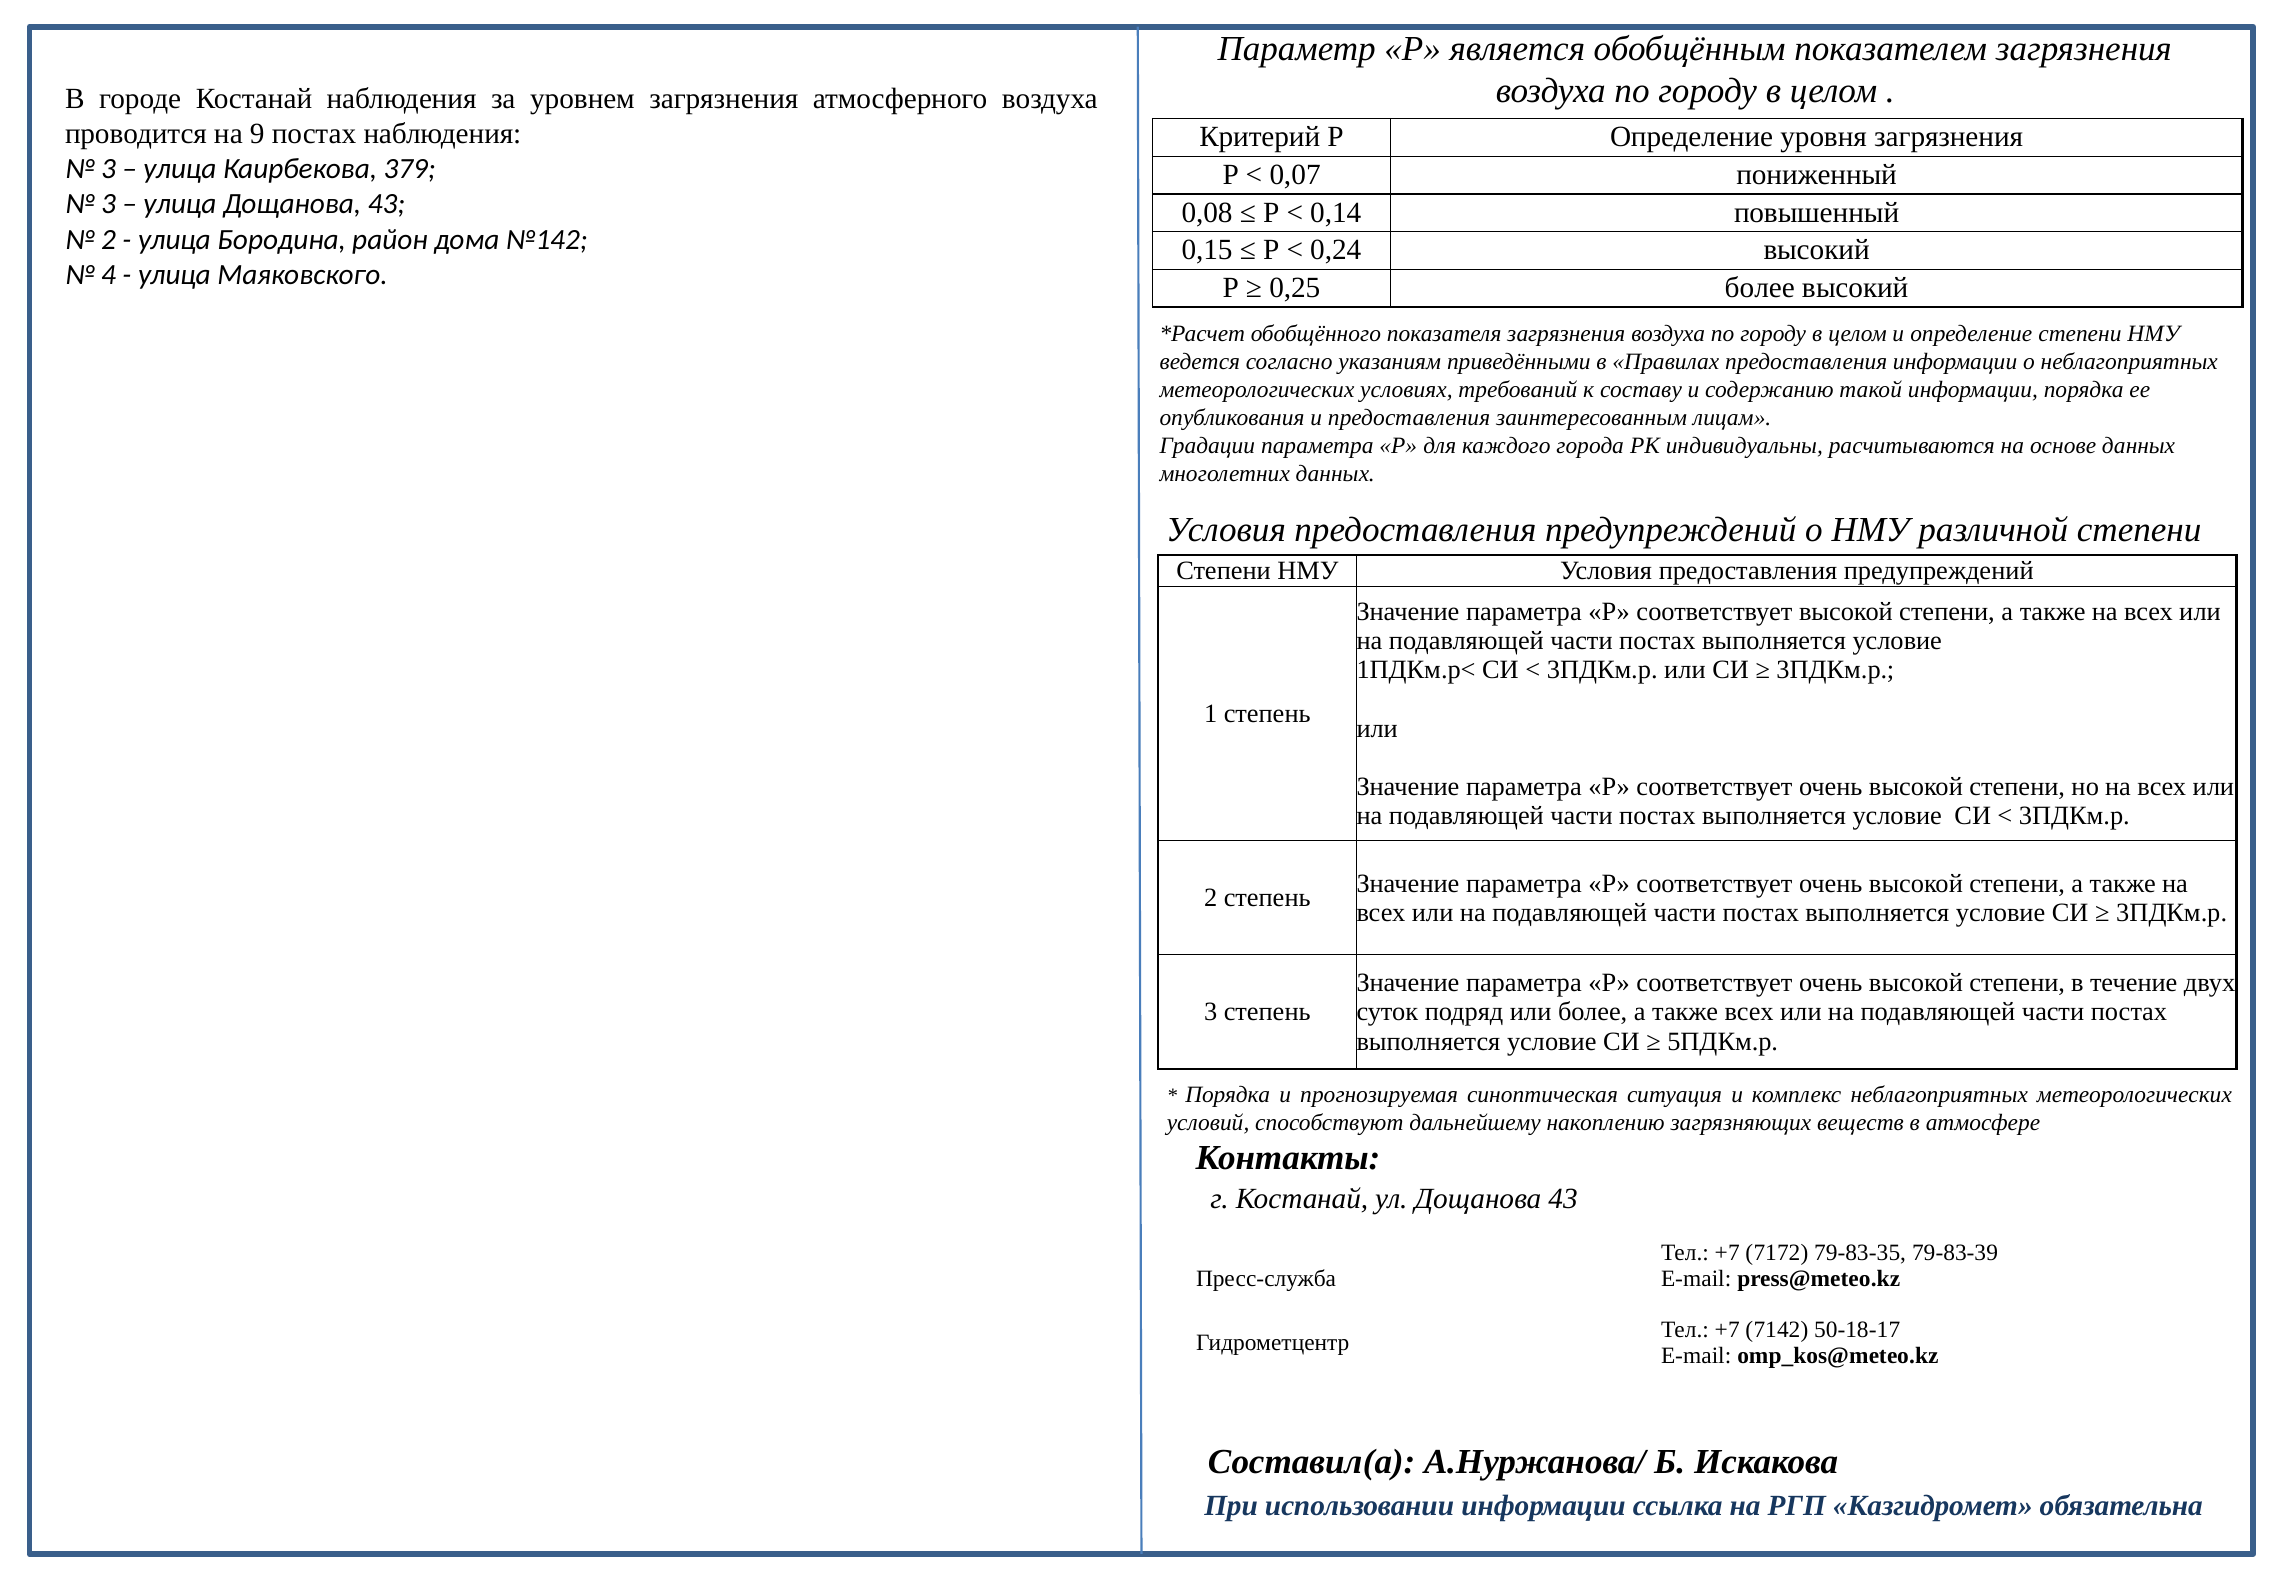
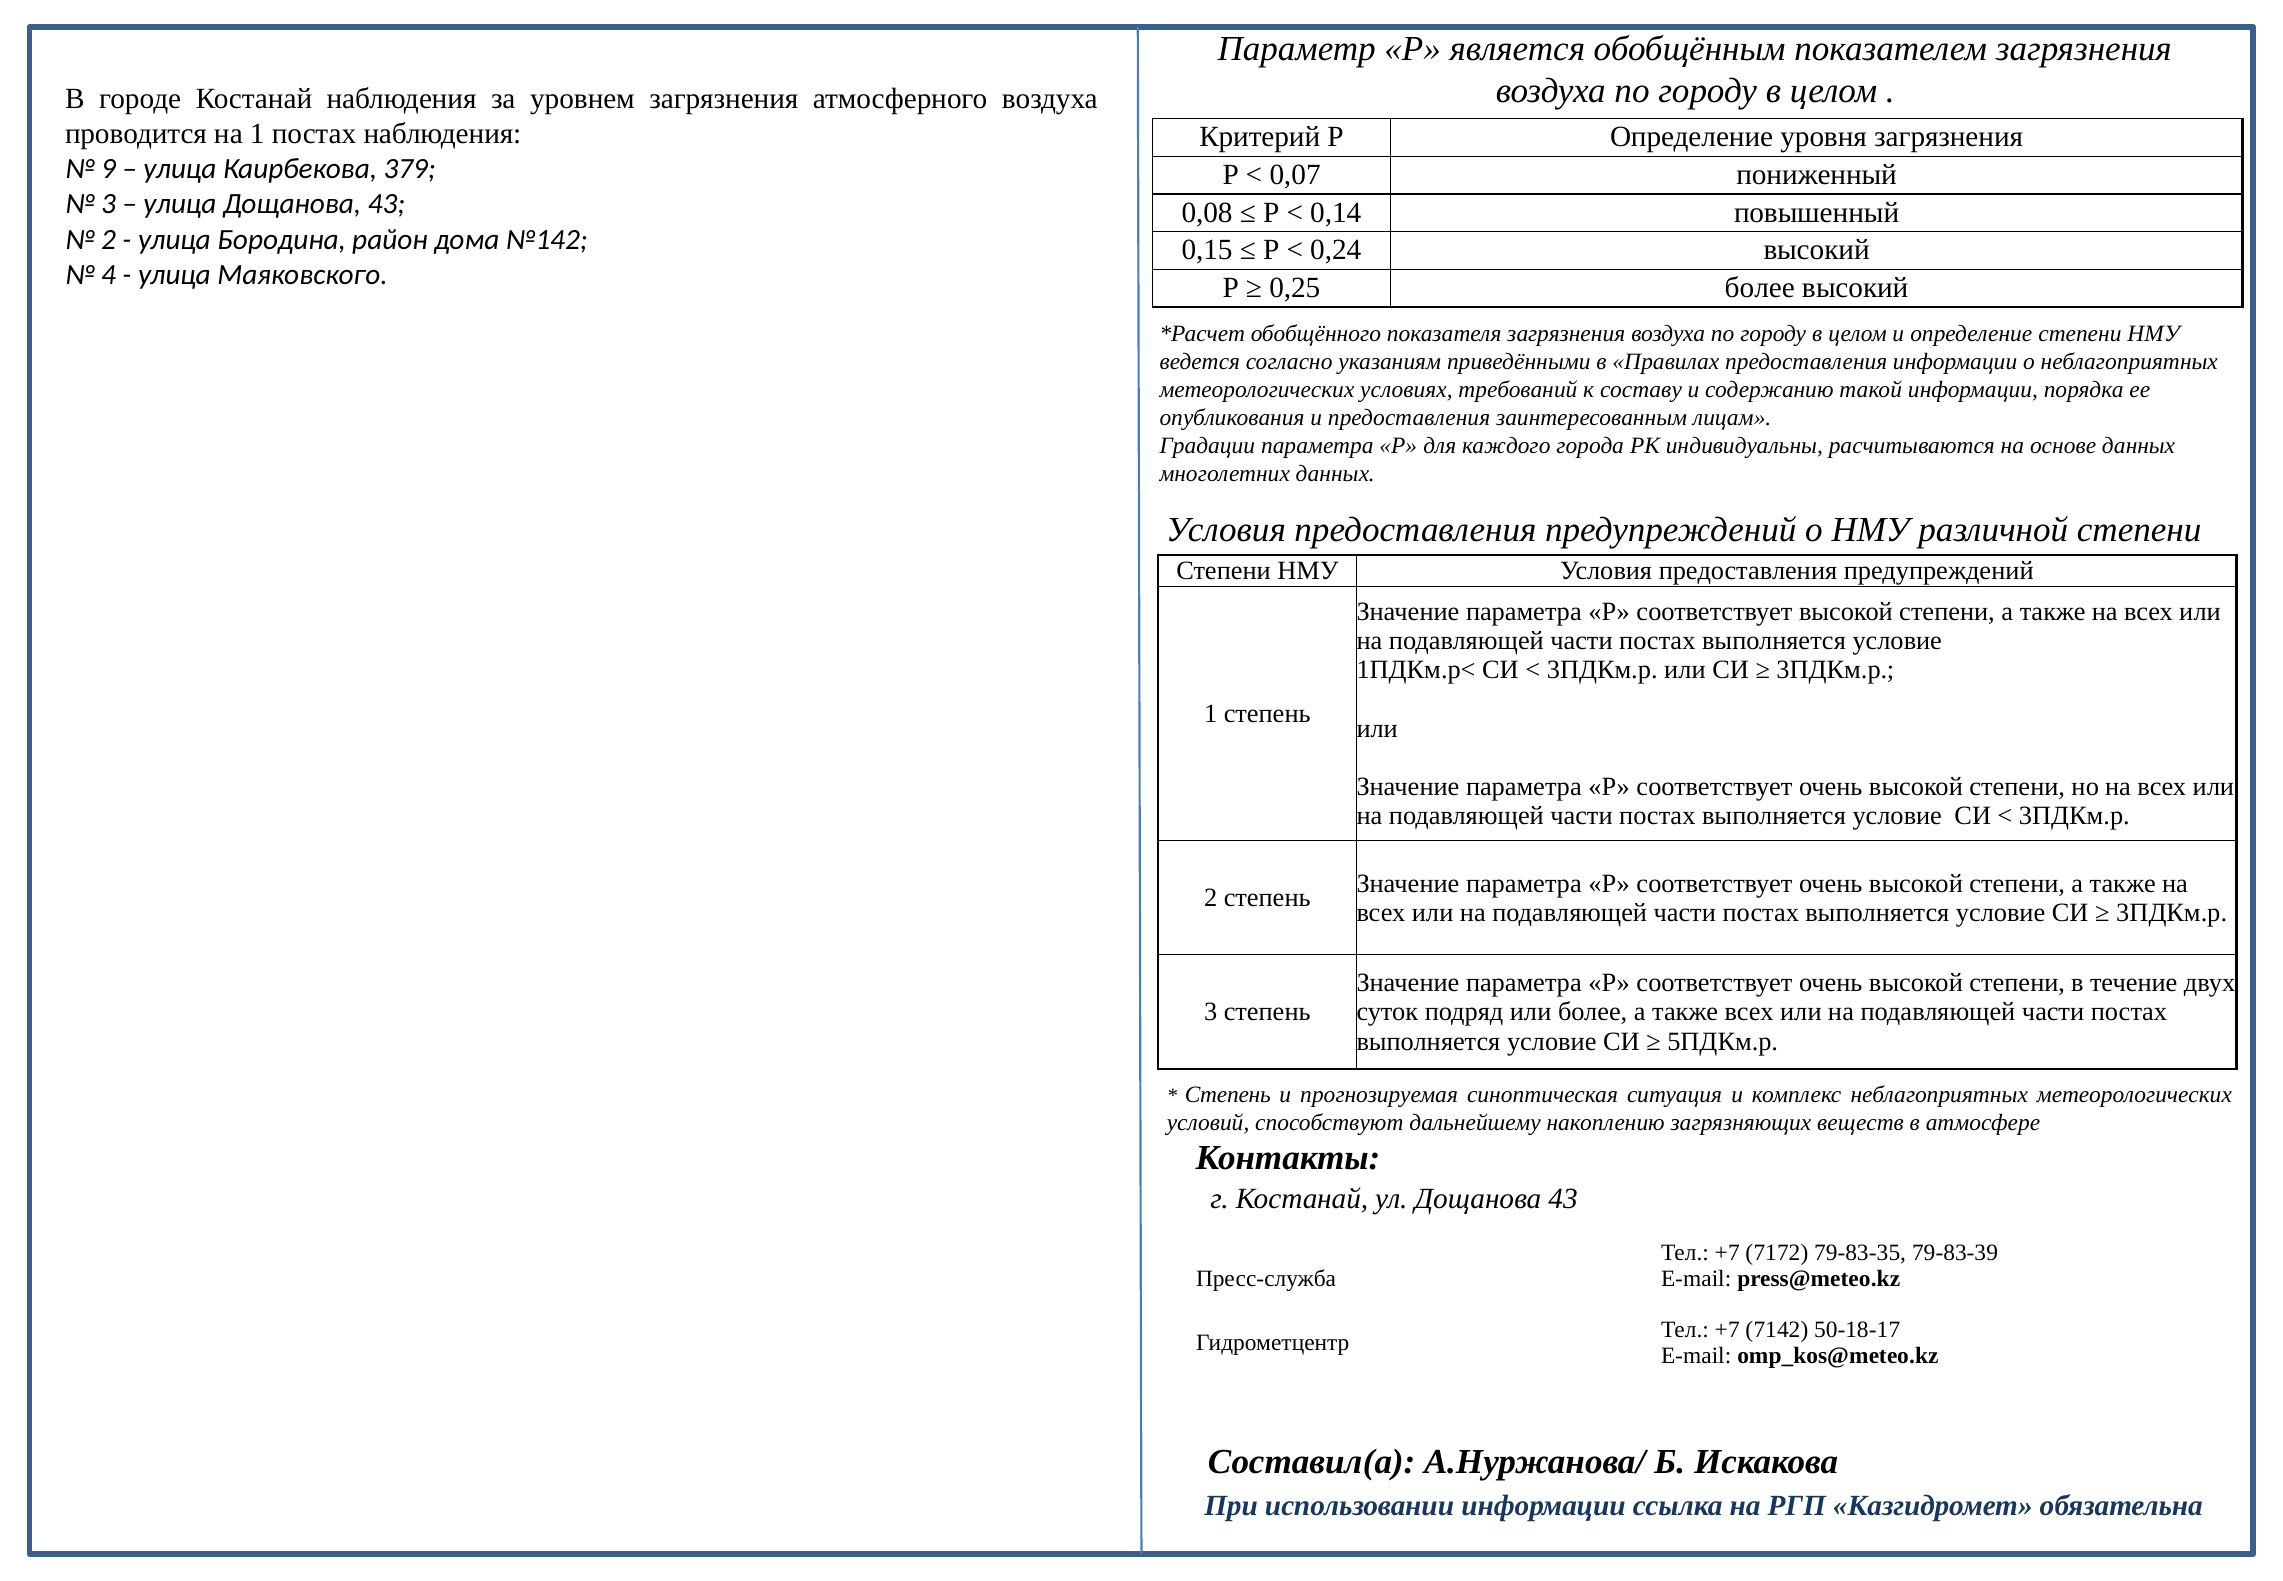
на 9: 9 -> 1 (257, 134)
3: 3 -> 9 (109, 169)
Порядка: Порядка -> Степень (1228, 1095)
